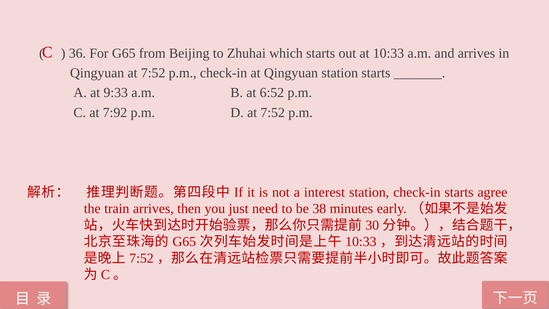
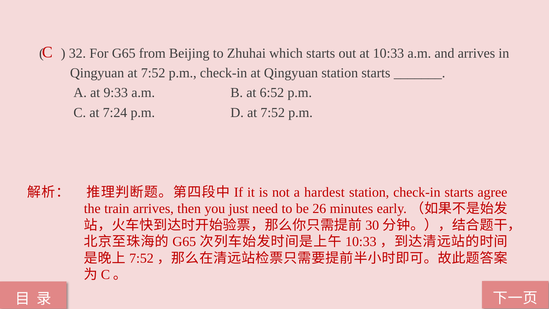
36: 36 -> 32 (77, 53)
7:92: 7:92 -> 7:24 (115, 112)
interest: interest -> hardest (324, 192)
38: 38 -> 26 (319, 209)
